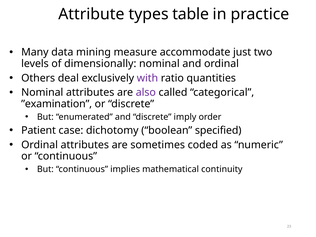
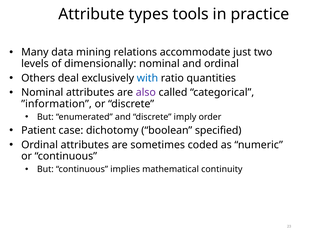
table: table -> tools (191, 14)
measure: measure -> relations (135, 52)
with colour: purple -> blue (147, 78)
”examination: ”examination -> ”information (57, 104)
